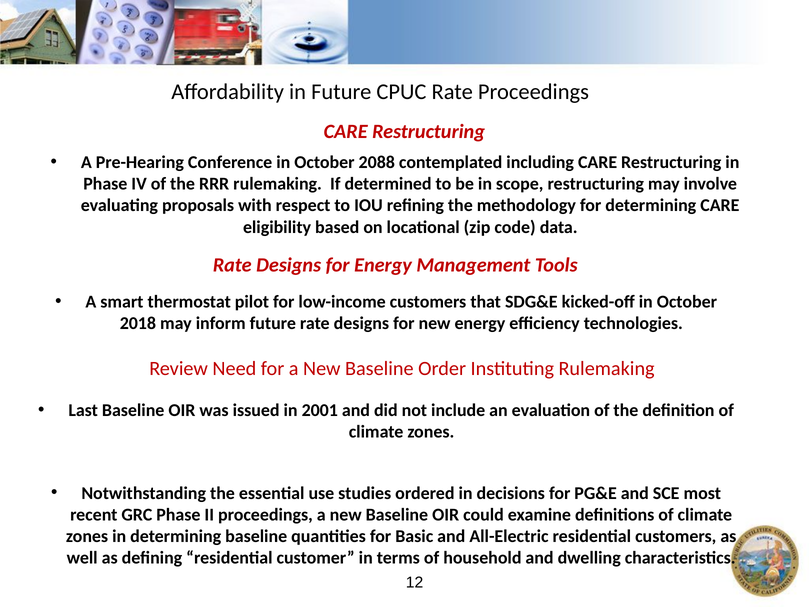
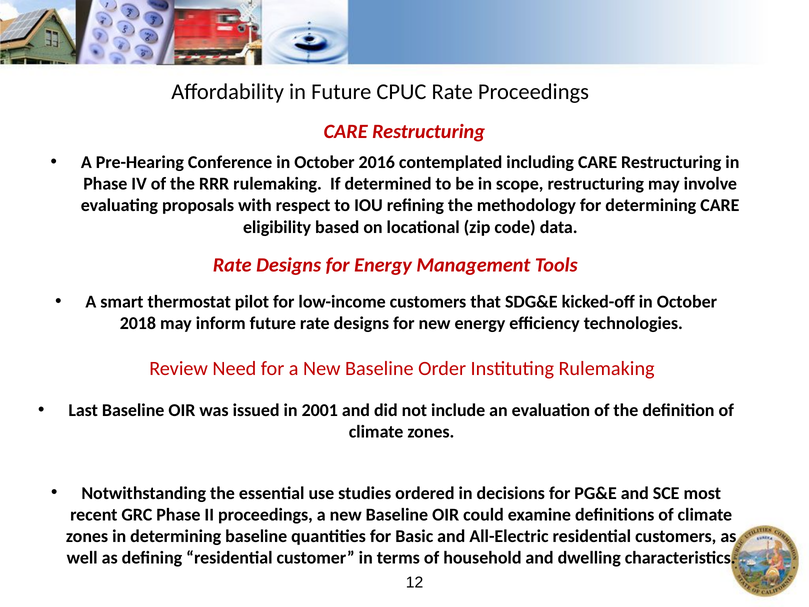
2088: 2088 -> 2016 (377, 162)
